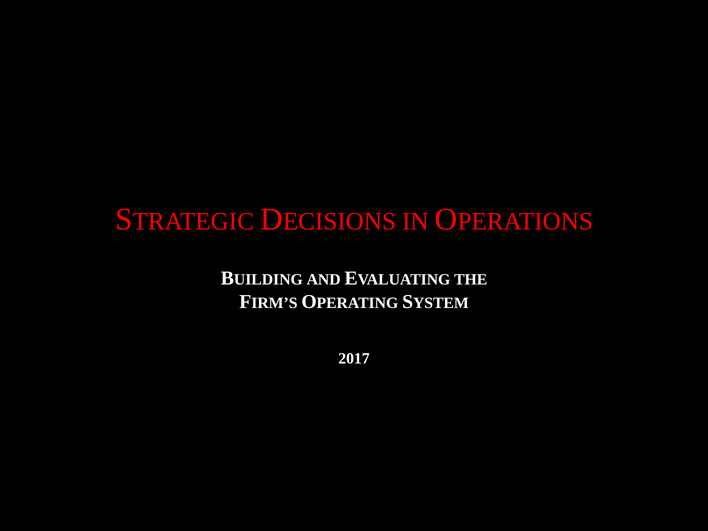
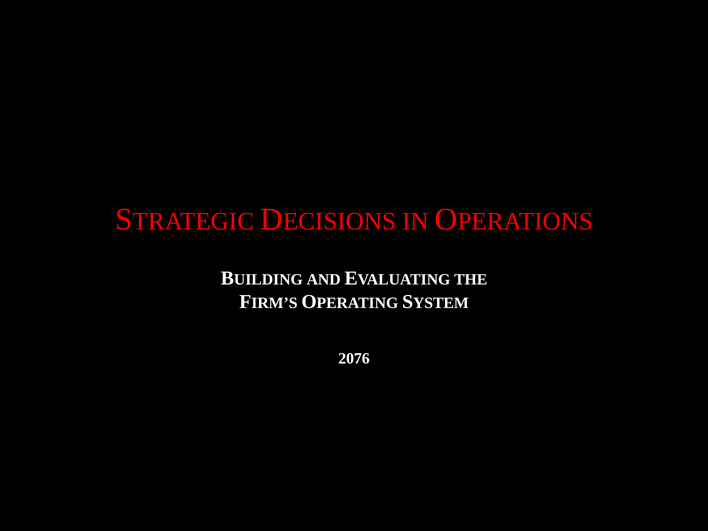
2017: 2017 -> 2076 (354, 358)
